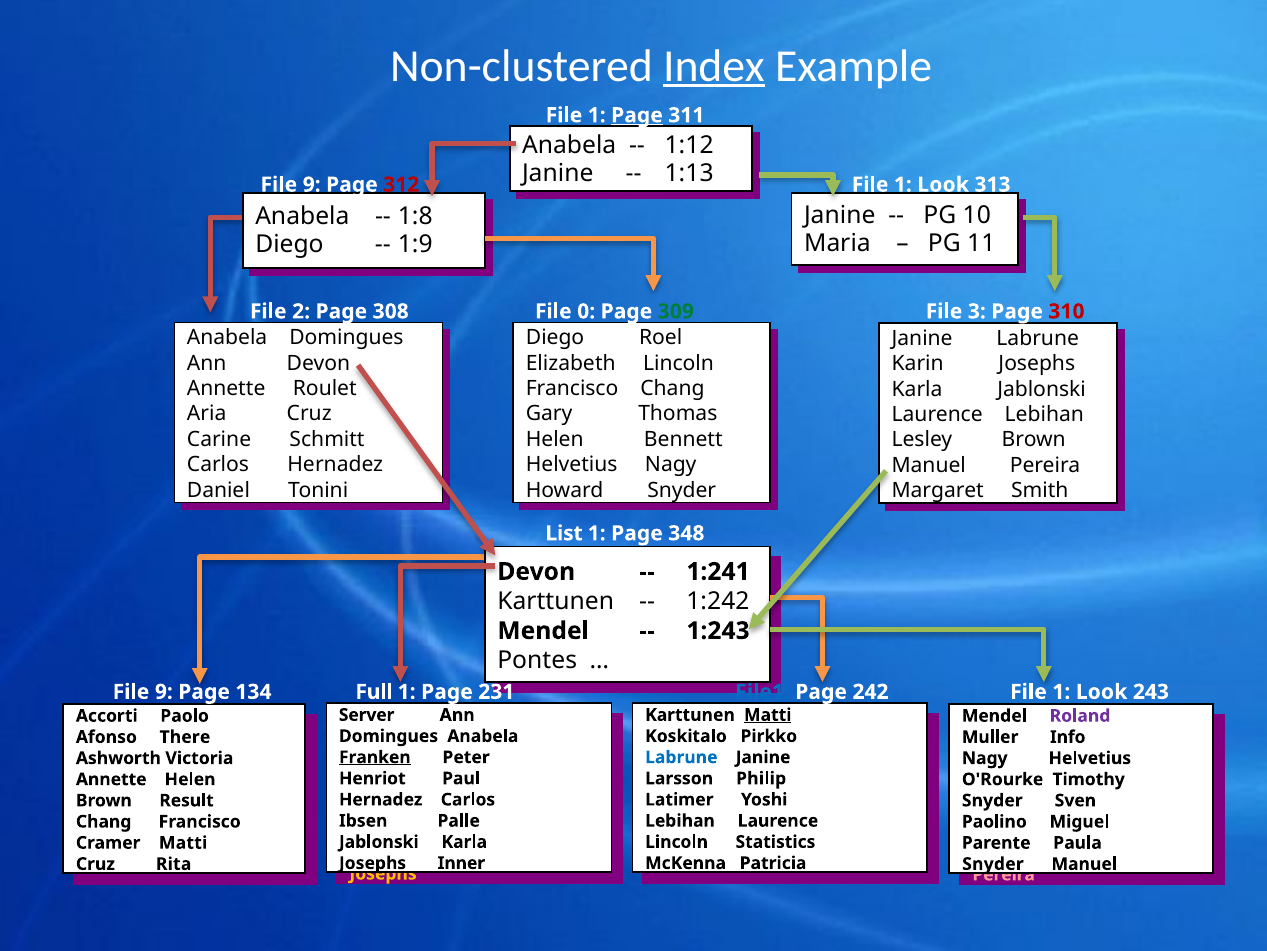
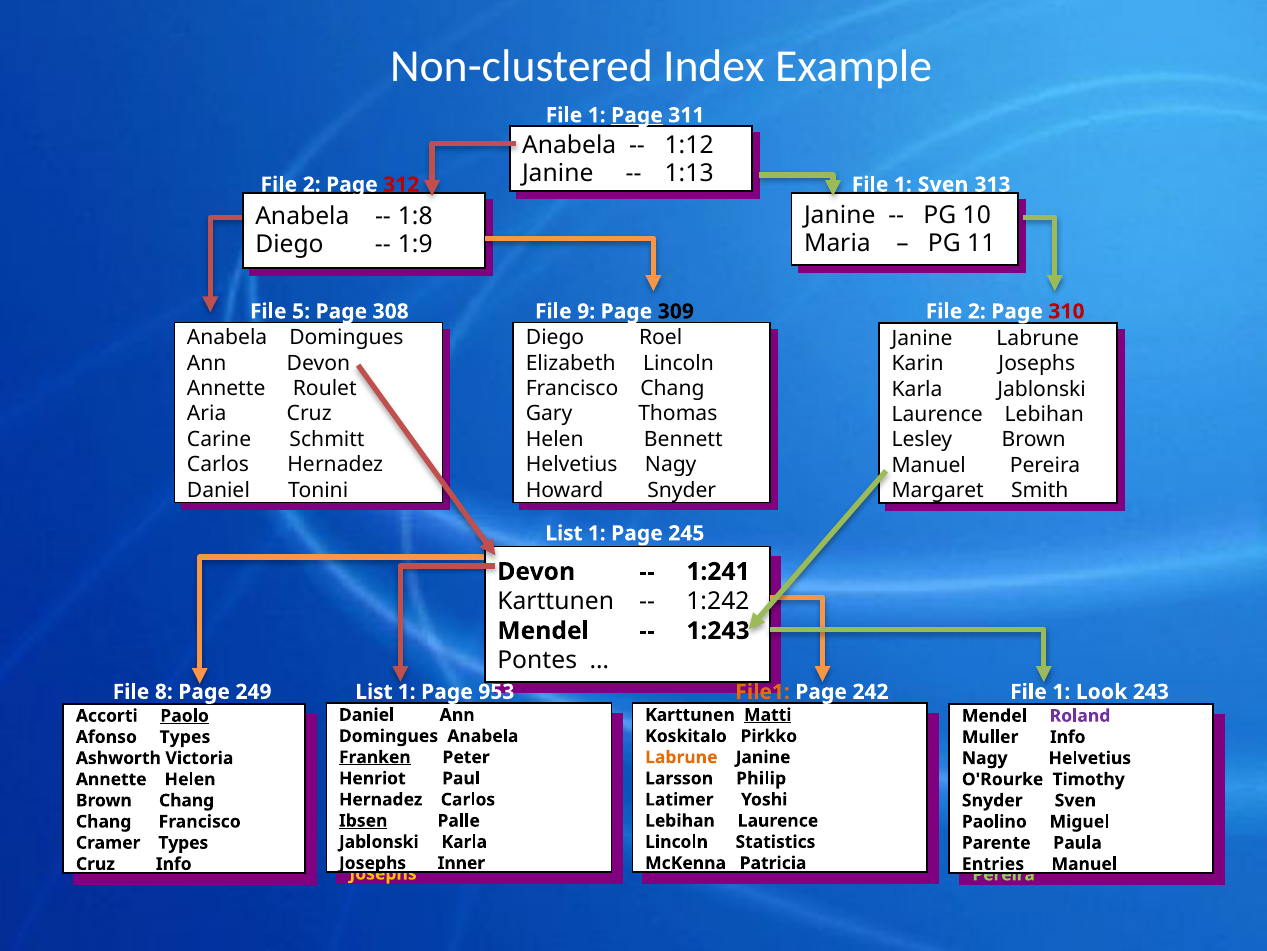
Index underline: present -> none (714, 66)
9: 9 -> 2 (312, 185)
Look: Look -> Sven (943, 185)
2: 2 -> 5 (301, 311)
0: 0 -> 9 (586, 311)
309 colour: green -> black (676, 311)
3: 3 -> 2 (977, 311)
348: 348 -> 245 (686, 533)
9: 9 -> 8 (164, 691)
134: 134 -> 249 (253, 691)
Full: Full -> List (374, 691)
231: 231 -> 953 (496, 691)
File1 colour: blue -> orange (763, 691)
Server: Server -> Daniel (367, 714)
Paolo underline: none -> present (185, 715)
Afonso There: There -> Types (185, 736)
Labrune colour: blue -> orange (681, 757)
Brown Result: Result -> Chang (187, 800)
Ibsen underline: none -> present (363, 820)
Matti: Matti -> Types (183, 842)
Cruz Rita: Rita -> Info (174, 863)
Snyder: Snyder -> Entries (993, 863)
Pereira colour: pink -> light green (1004, 874)
